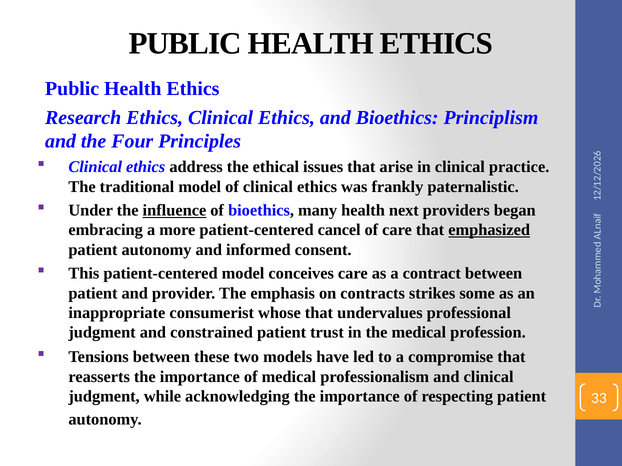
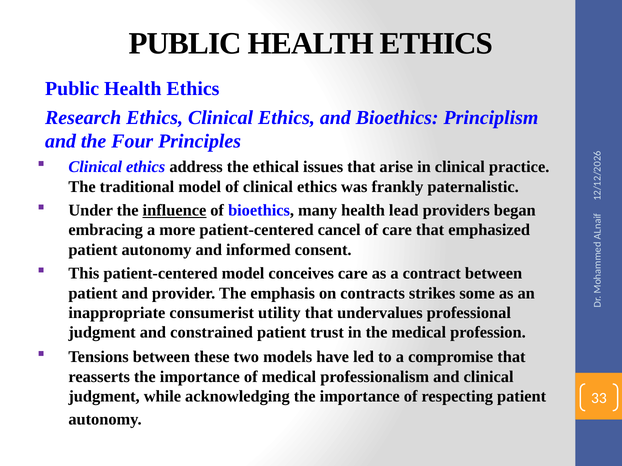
next: next -> lead (404, 211)
emphasized underline: present -> none (489, 230)
whose: whose -> utility (279, 313)
